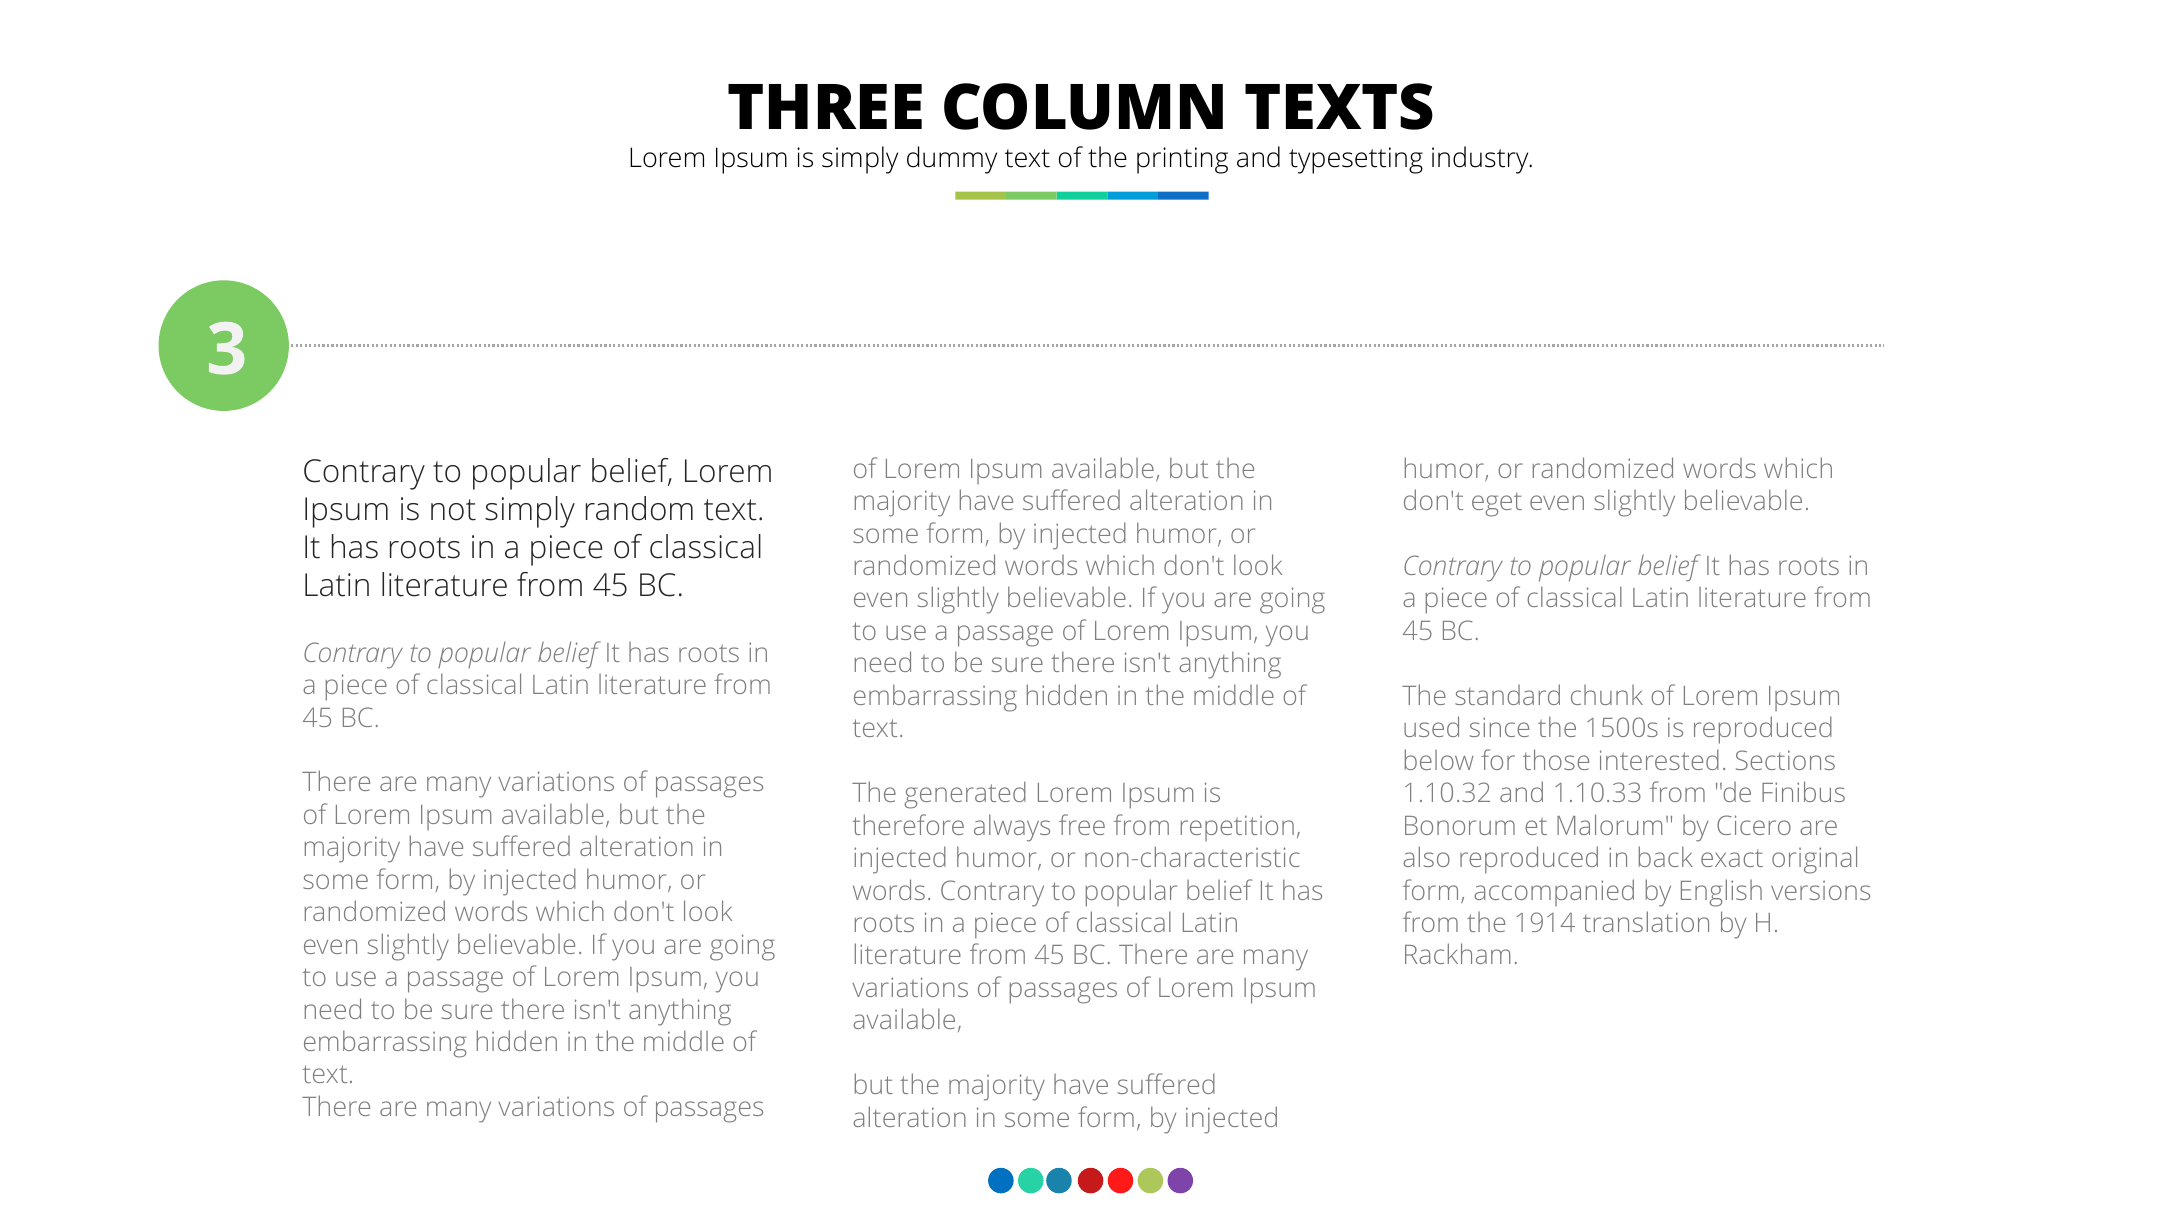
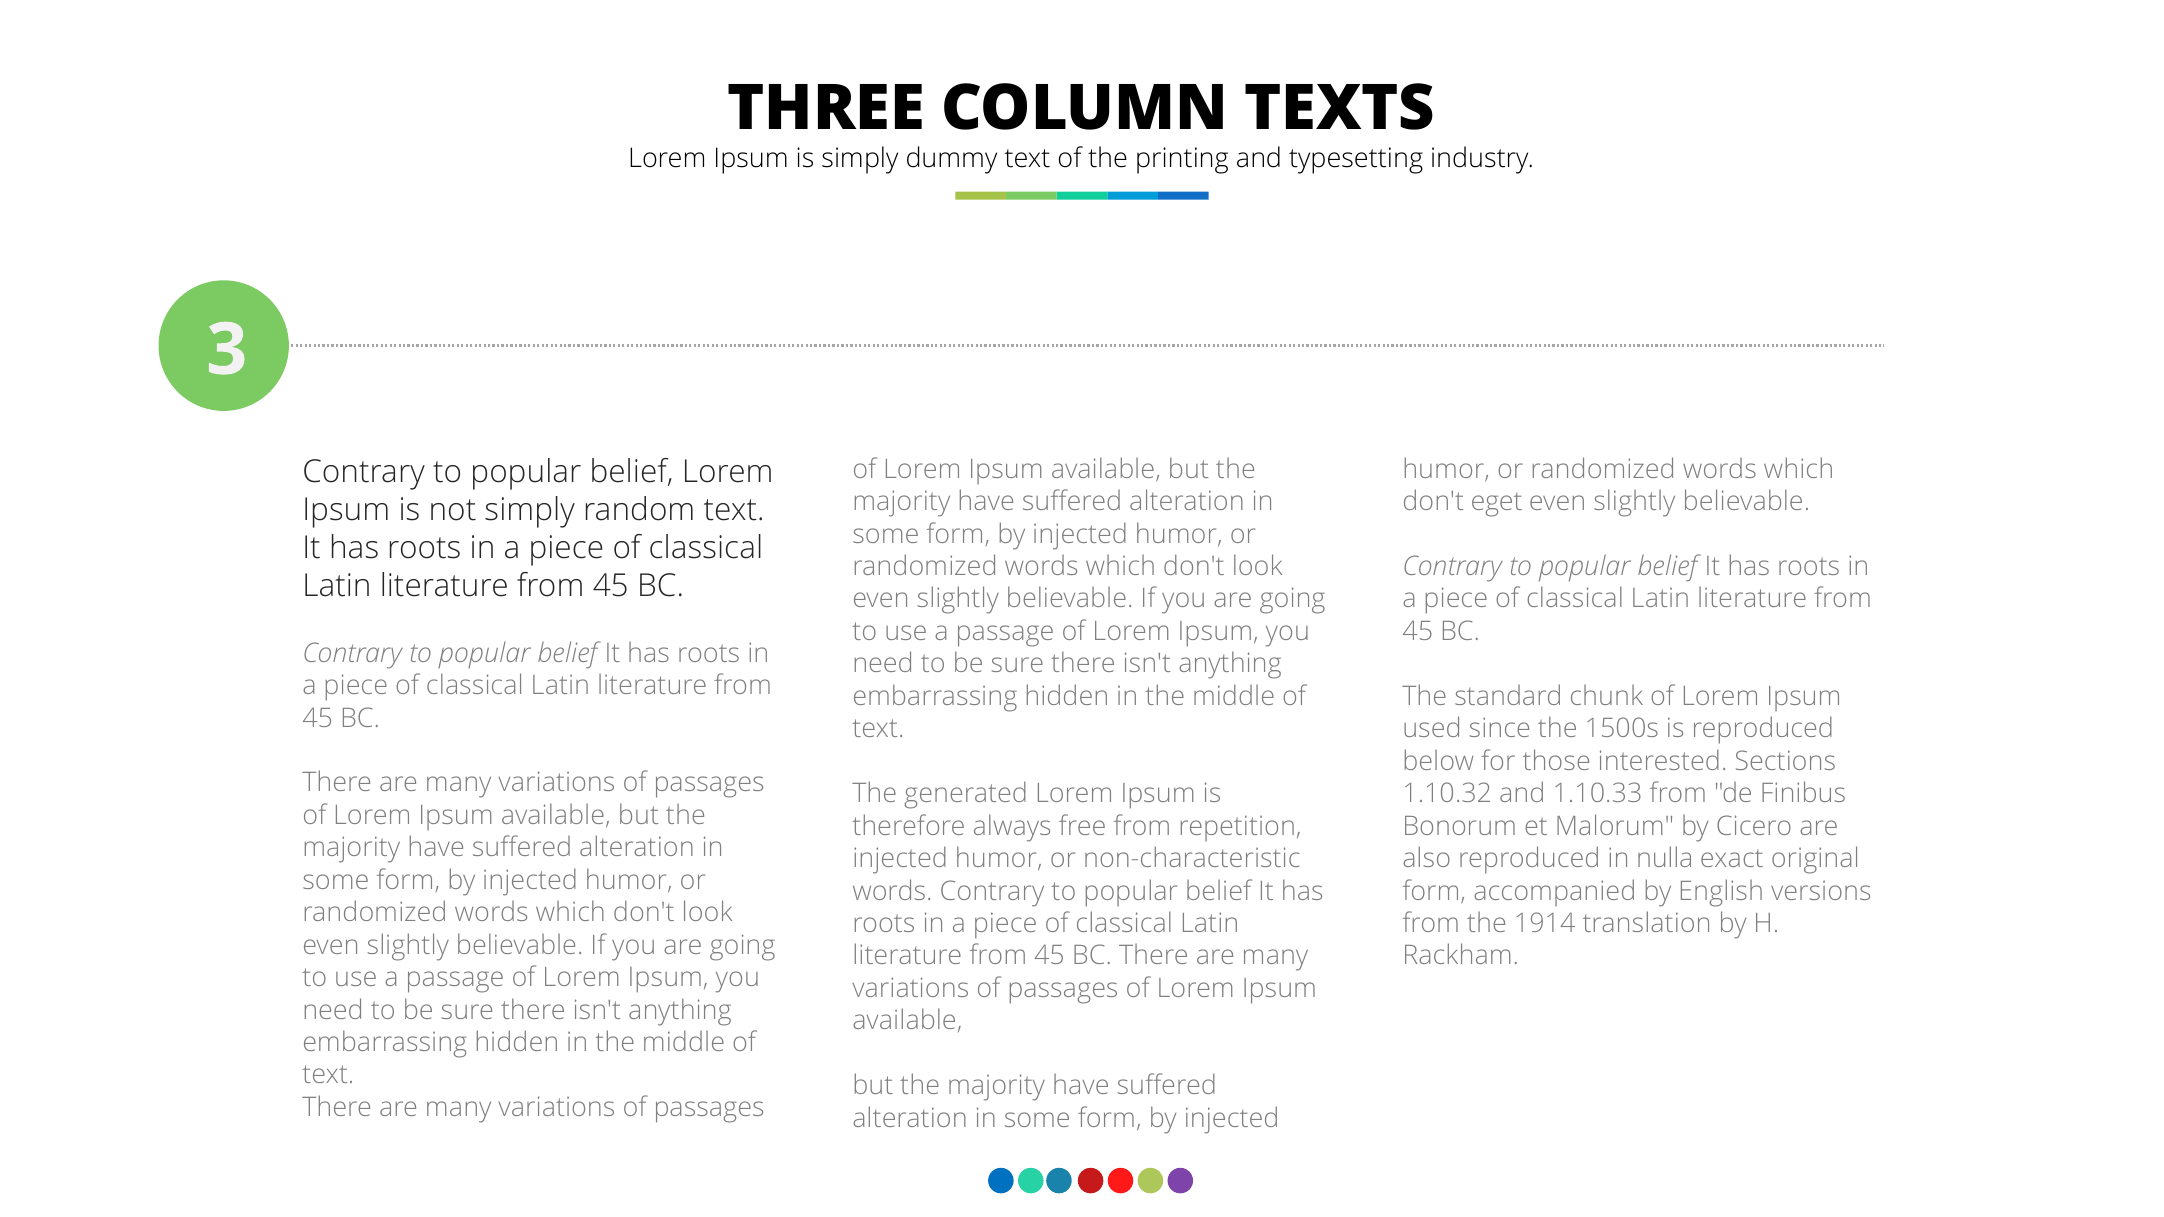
back: back -> nulla (1665, 859)
